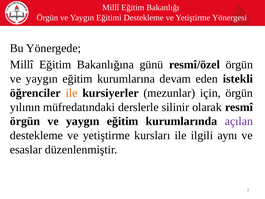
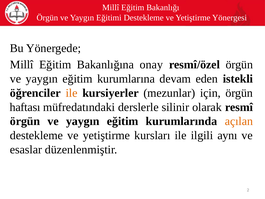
günü: günü -> onay (151, 65)
yılının: yılının -> haftası (25, 107)
açılan colour: purple -> orange (239, 121)
